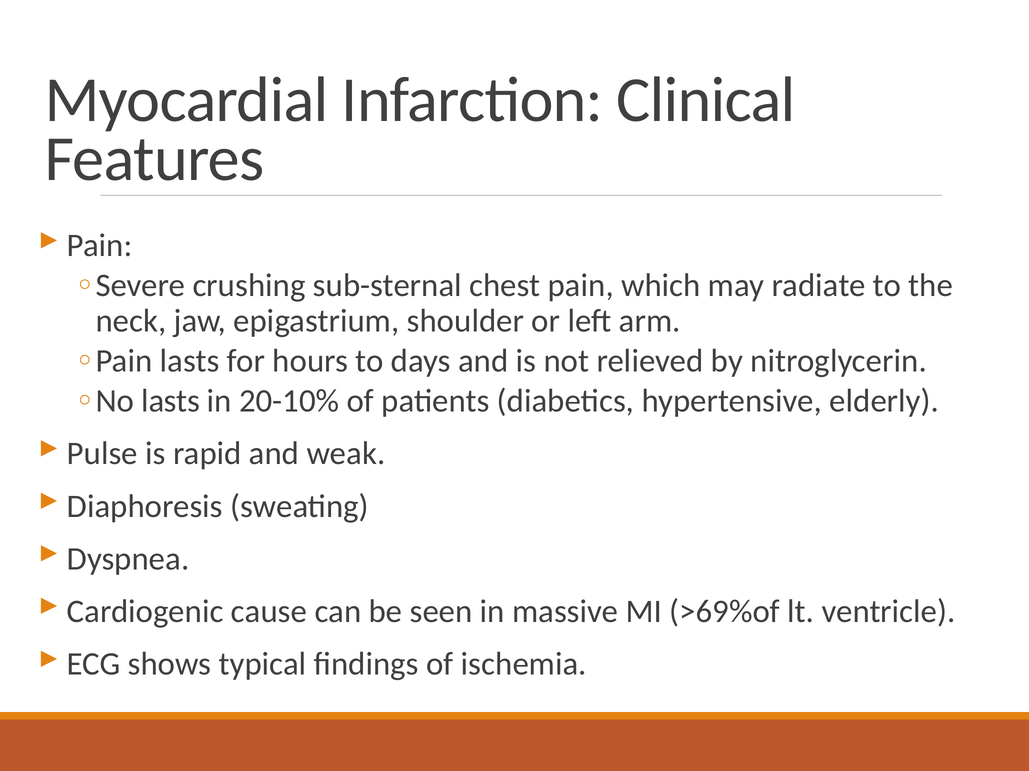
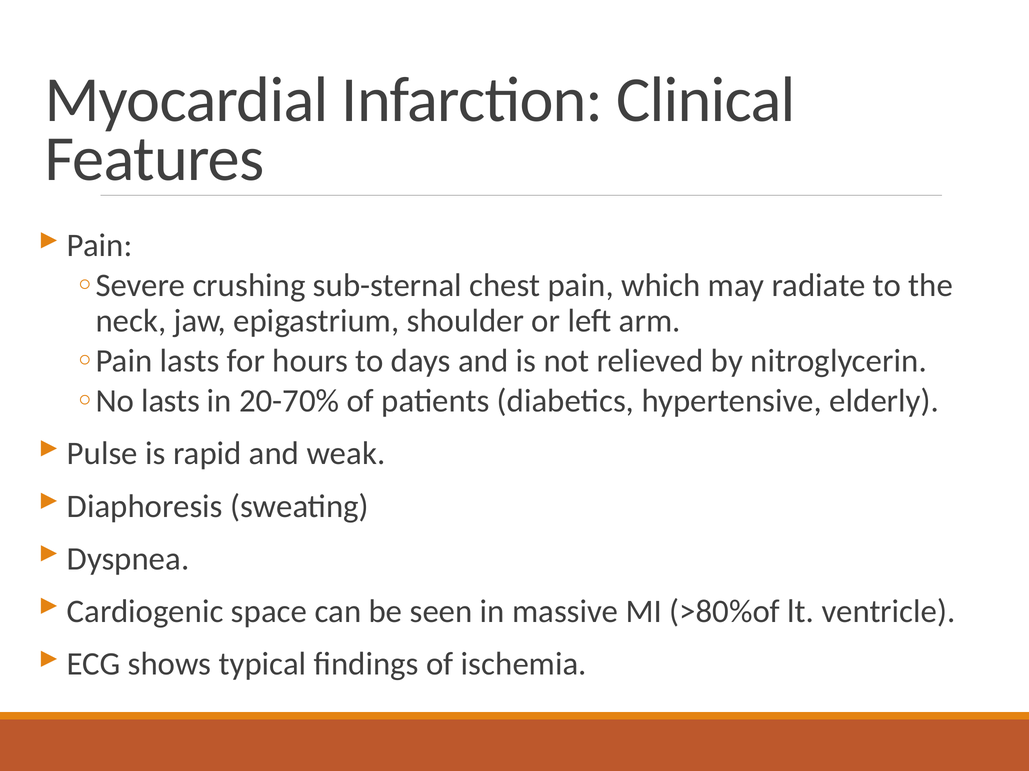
20-10%: 20-10% -> 20-70% (289, 401)
cause: cause -> space (269, 612)
>69%of: >69%of -> >80%of (725, 612)
